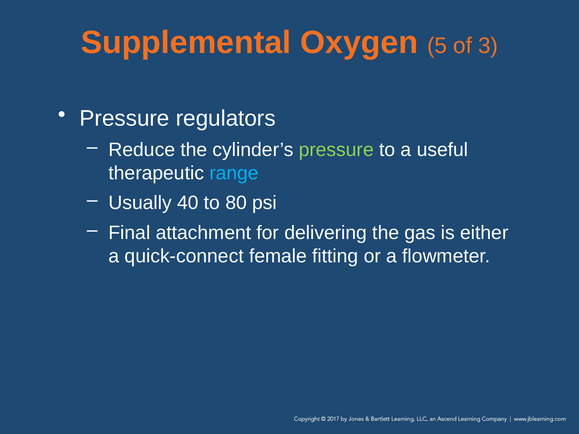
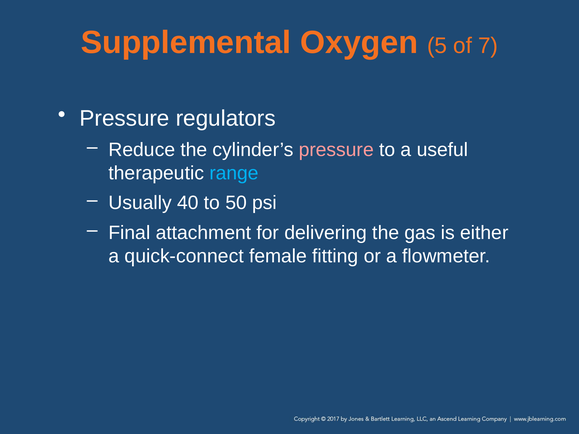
3: 3 -> 7 (488, 46)
pressure colour: light green -> pink (336, 150)
80: 80 -> 50 (236, 203)
